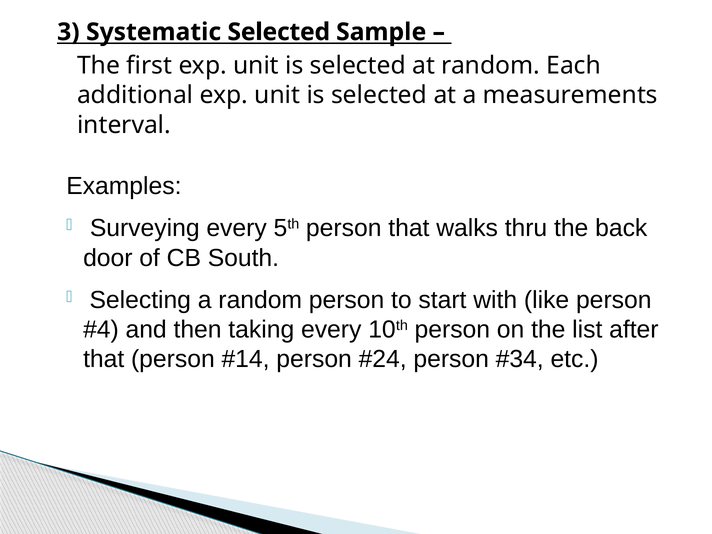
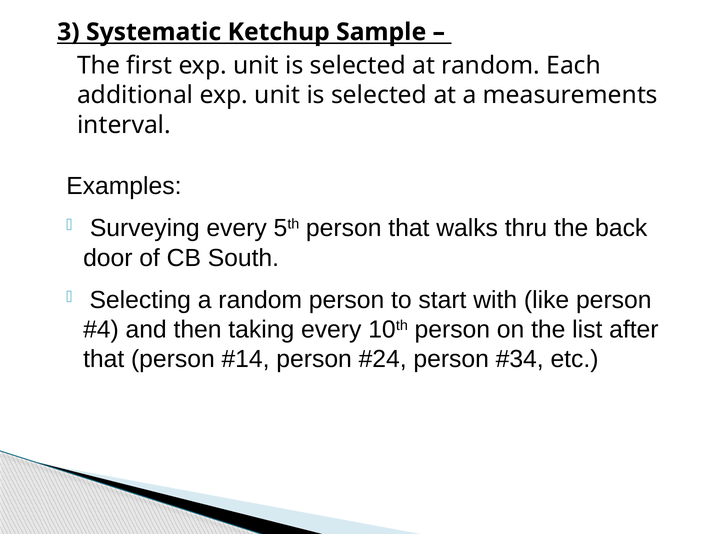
Systematic Selected: Selected -> Ketchup (279, 32)
